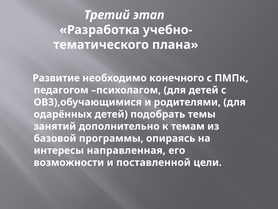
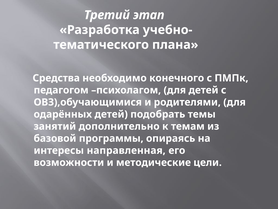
Развитие: Развитие -> Средства (56, 78)
поставленной: поставленной -> методические (153, 162)
